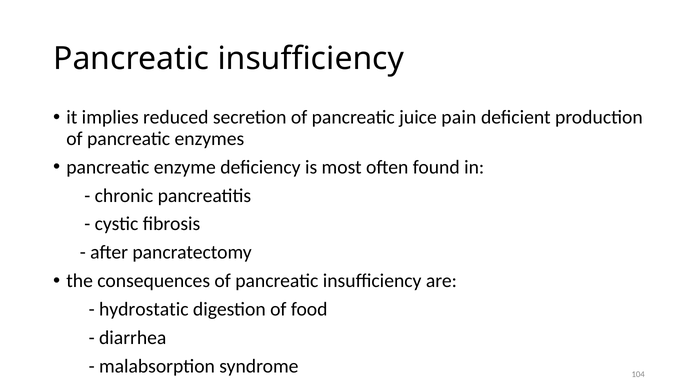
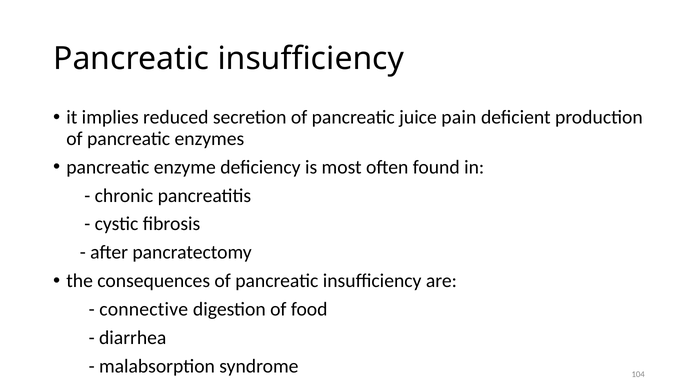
hydrostatic: hydrostatic -> connective (144, 310)
